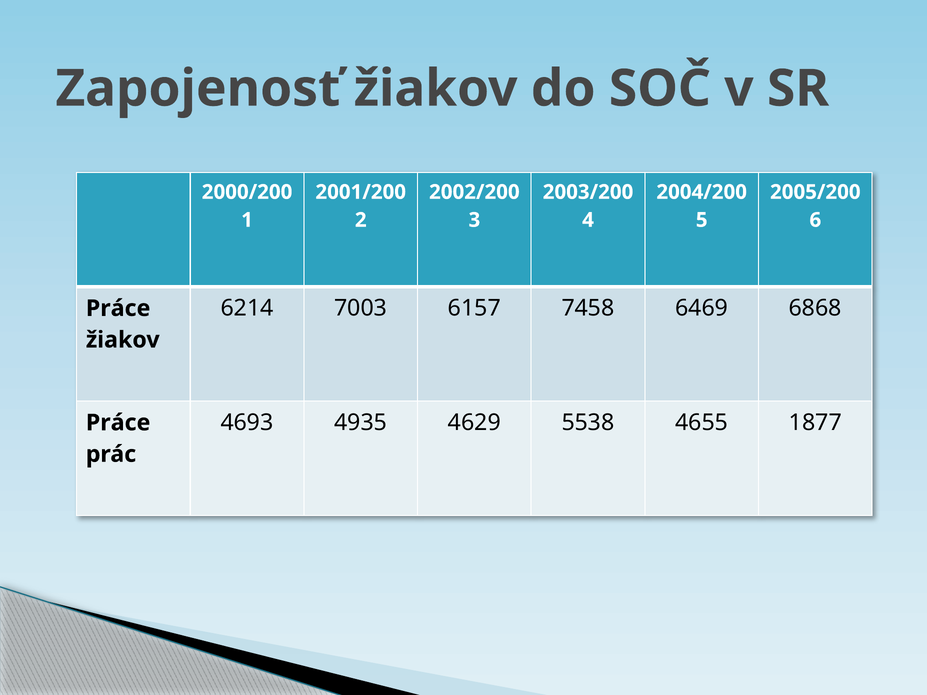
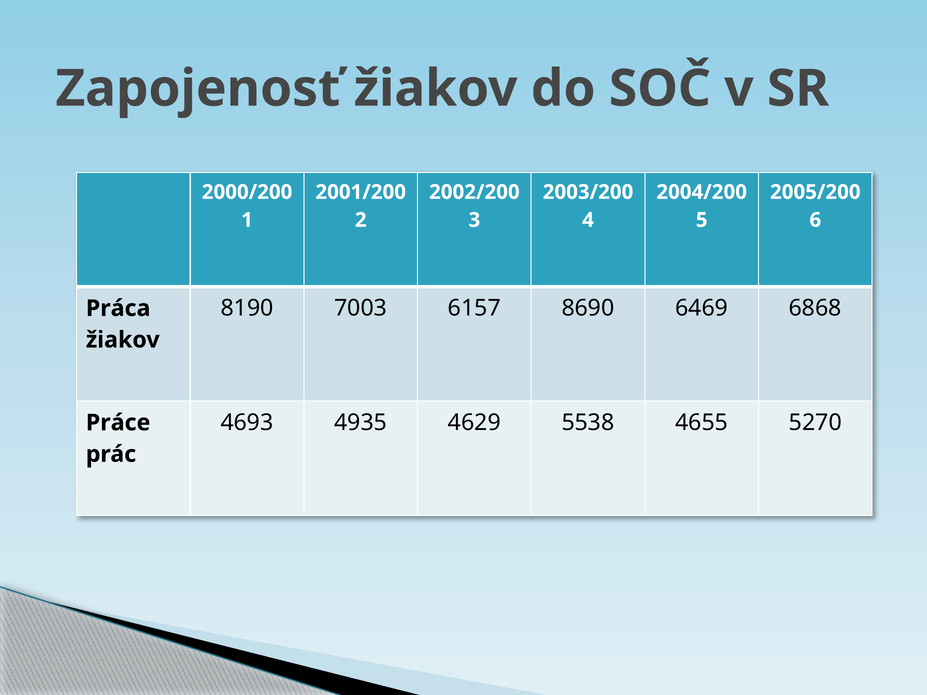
6214: 6214 -> 8190 (247, 308)
7458: 7458 -> 8690 (588, 308)
Práce: Práce -> Práca (118, 308)
1877: 1877 -> 5270 (815, 423)
